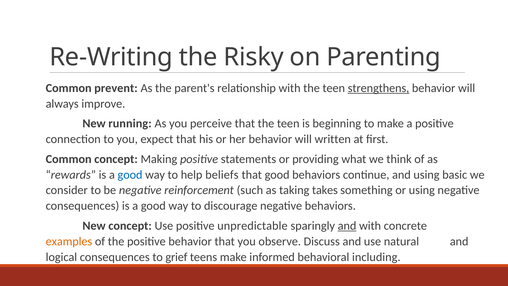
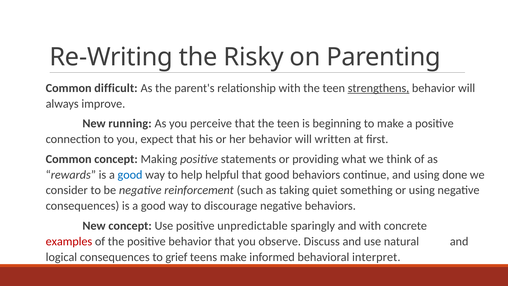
prevent: prevent -> difficult (116, 88)
beliefs: beliefs -> helpful (222, 175)
basic: basic -> done (455, 175)
takes: takes -> quiet (325, 190)
and underline: present -> none (347, 226)
examples colour: orange -> red (69, 241)
including: including -> interpret (376, 257)
